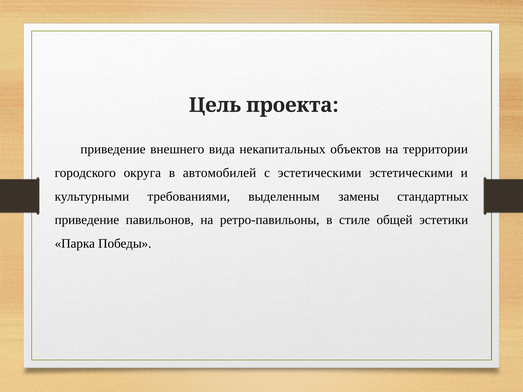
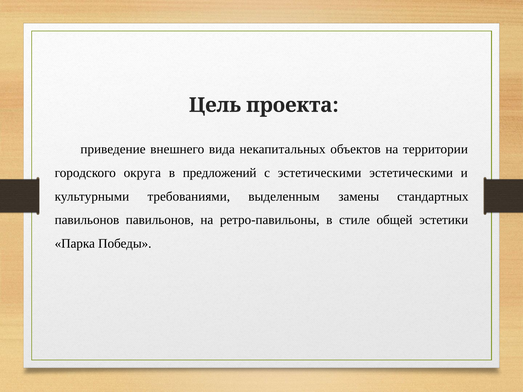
автомобилей: автомобилей -> предложений (220, 173)
приведение: приведение -> павильонов (87, 220)
